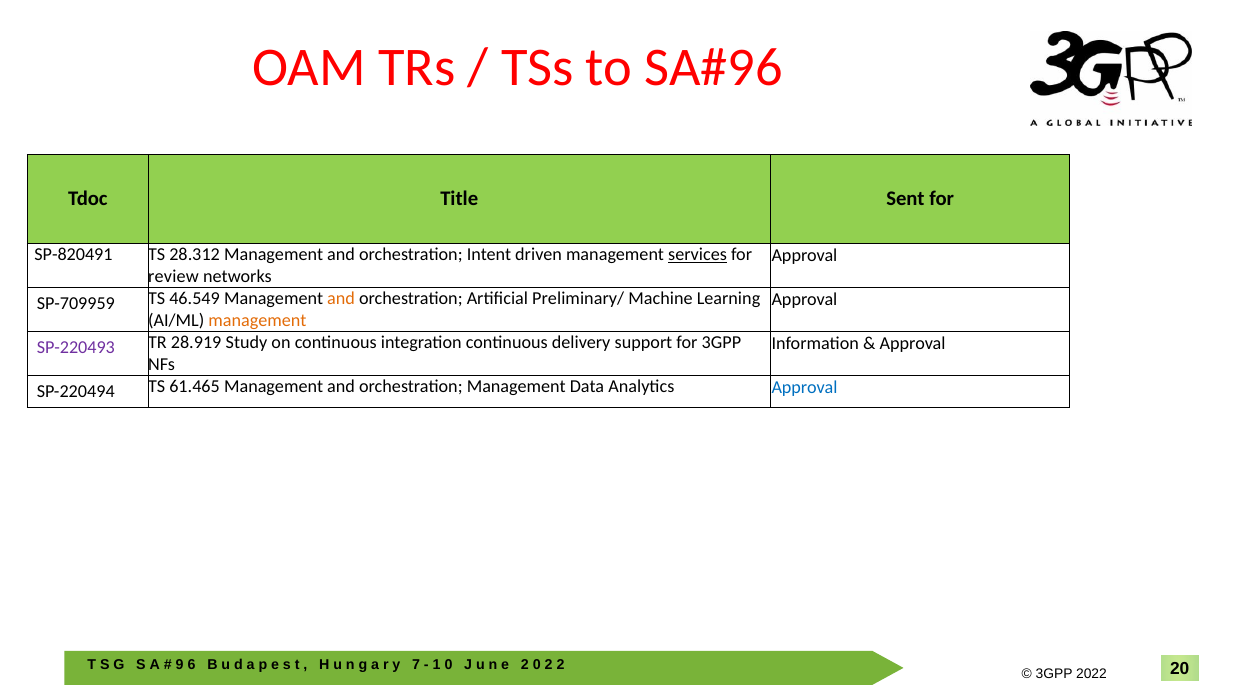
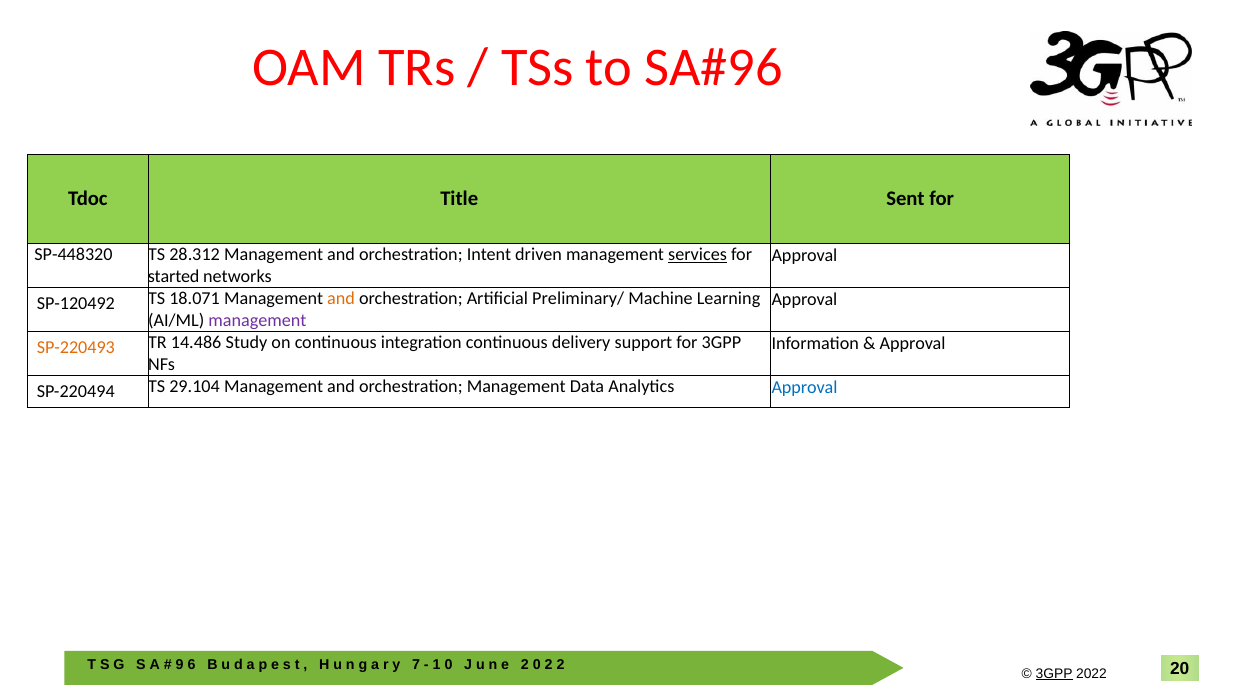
SP-820491: SP-820491 -> SP-448320 (73, 254)
review: review -> started (174, 276)
SP-709959: SP-709959 -> SP-120492 (76, 303)
46.549: 46.549 -> 18.071 (195, 298)
management colour: orange -> purple (257, 321)
SP-220493 colour: purple -> orange (76, 347)
28.919: 28.919 -> 14.486 (196, 343)
61.465: 61.465 -> 29.104 (195, 387)
3GPP underline: none -> present (1054, 673)
